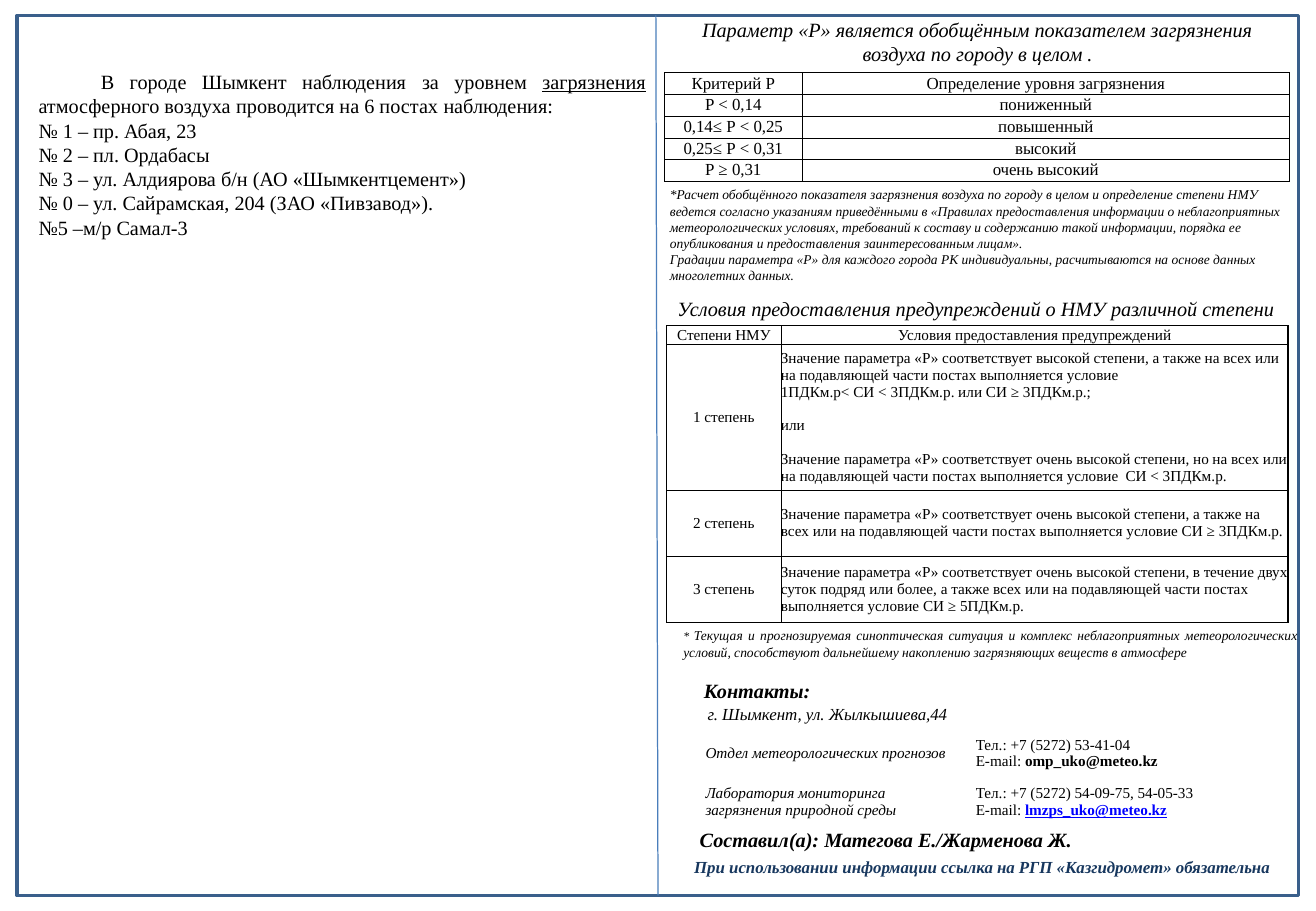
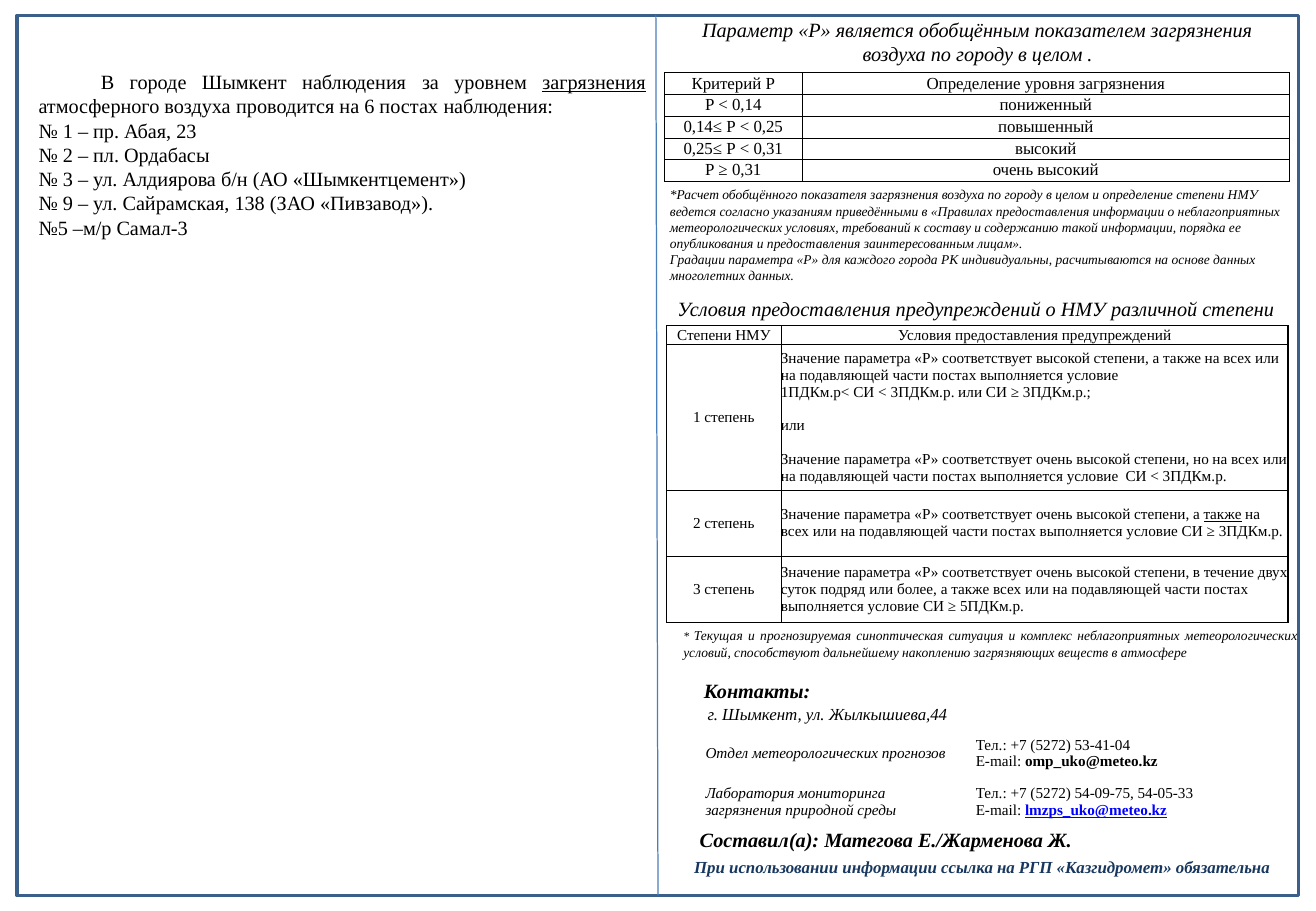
0: 0 -> 9 (68, 204)
204: 204 -> 138 (250, 204)
также underline: none -> present (1223, 515)
